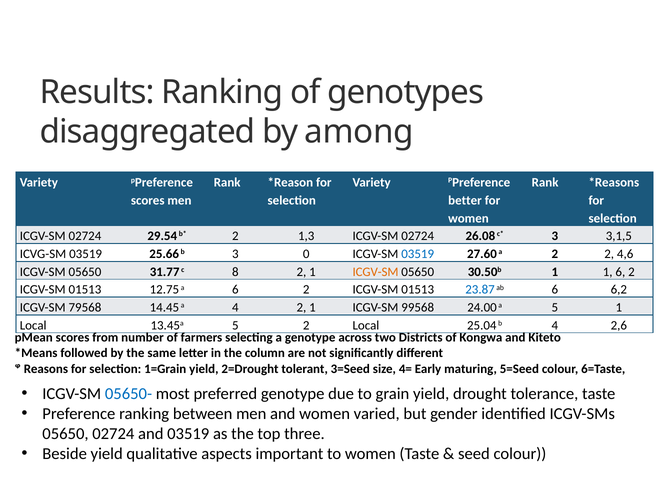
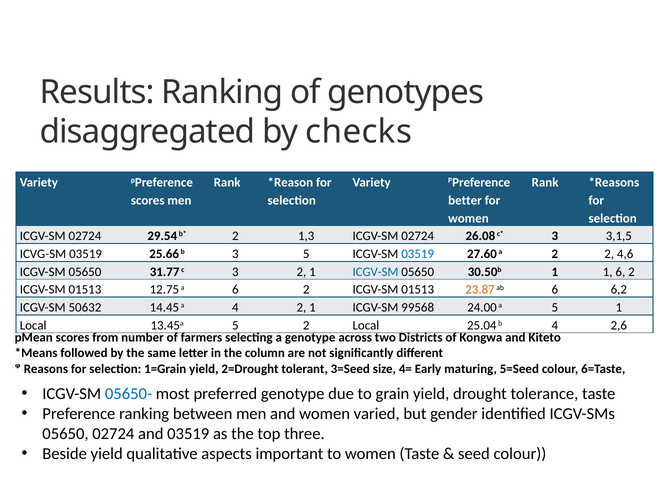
among: among -> checks (359, 132)
3 0: 0 -> 5 (306, 254)
c 8: 8 -> 3 (235, 272)
ICGV-SM colour: orange -> blue (376, 272)
23.87 colour: blue -> orange (480, 290)
79568: 79568 -> 50632 (85, 307)
